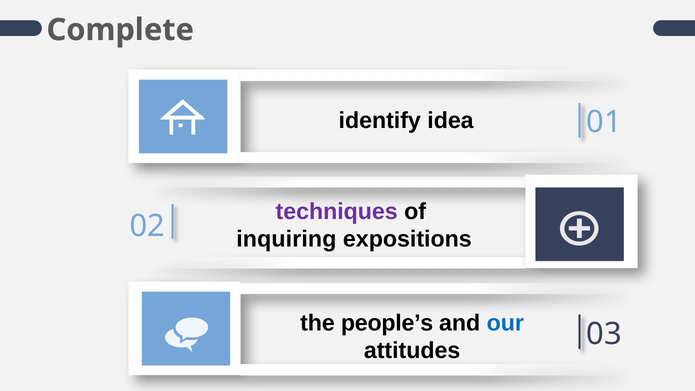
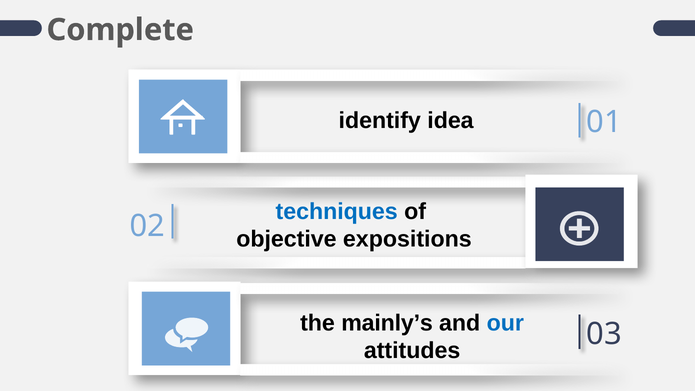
techniques colour: purple -> blue (337, 211)
inquiring: inquiring -> objective (286, 239)
people’s: people’s -> mainly’s (387, 323)
